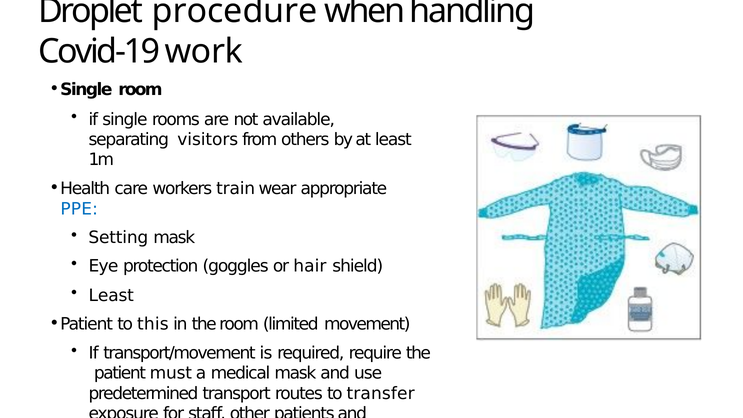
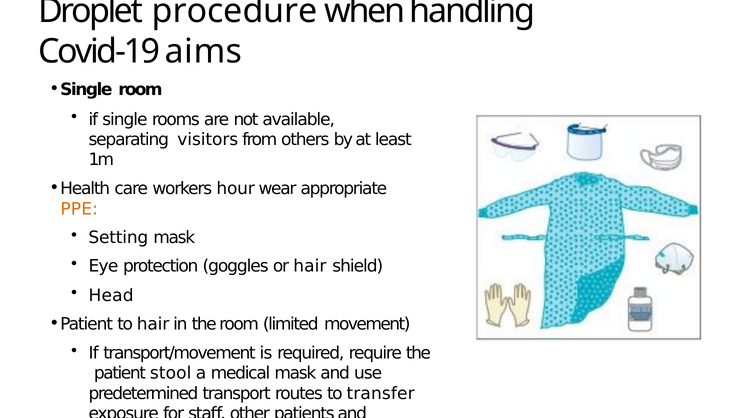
work: work -> aims (203, 52)
train: train -> hour (236, 188)
PPE colour: blue -> orange (79, 209)
Least: Least -> Head (111, 296)
to this: this -> hair (153, 324)
must: must -> stool (171, 373)
